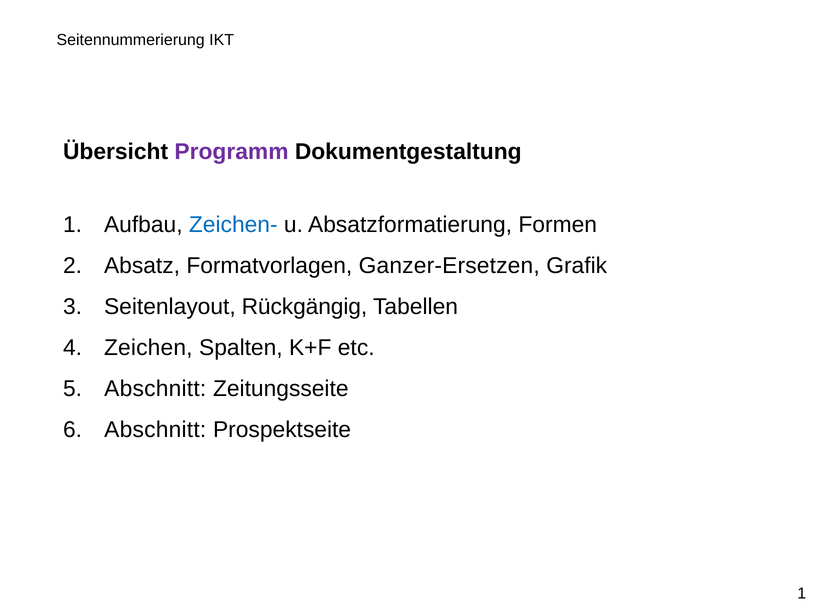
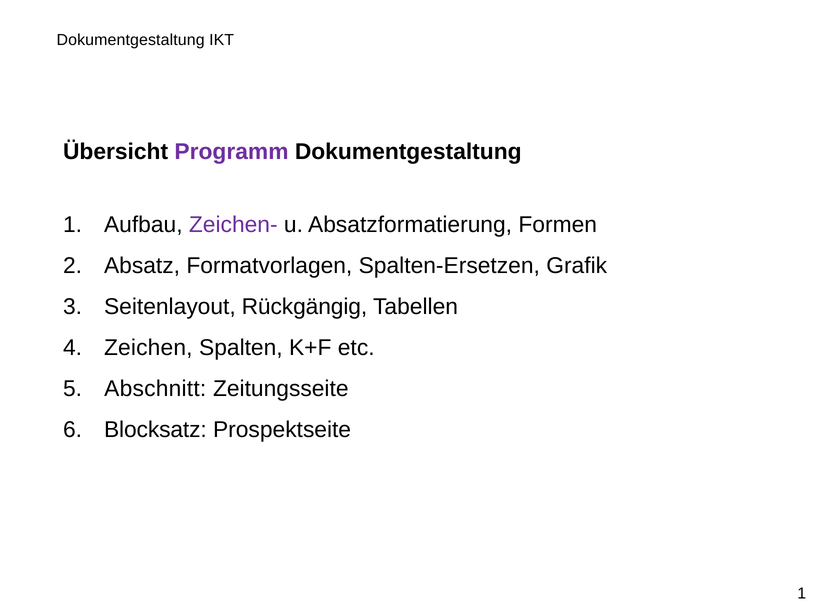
Seitennummerierung: Seitennummerierung -> Dokumentgestaltung (131, 40)
Zeichen- colour: blue -> purple (233, 225)
Ganzer-Ersetzen: Ganzer-Ersetzen -> Spalten-Ersetzen (449, 266)
Abschnitt: Abschnitt -> Blocksatz (155, 430)
